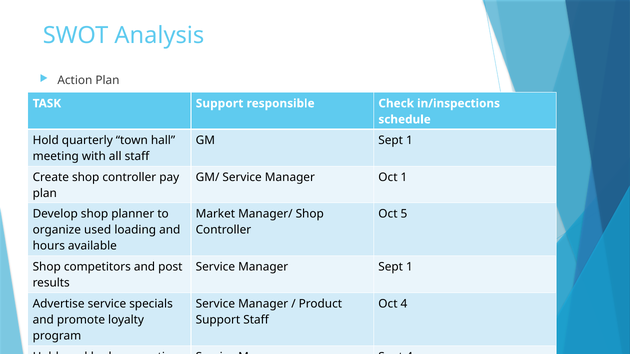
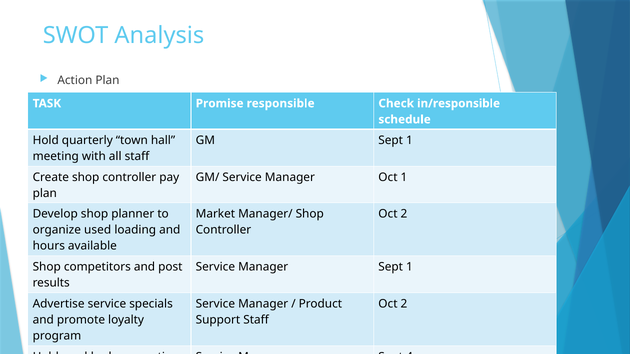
TASK Support: Support -> Promise (220, 104)
in/inspections: in/inspections -> in/responsible (459, 104)
5: 5 -> 2 (404, 214)
4: 4 -> 2 (404, 304)
